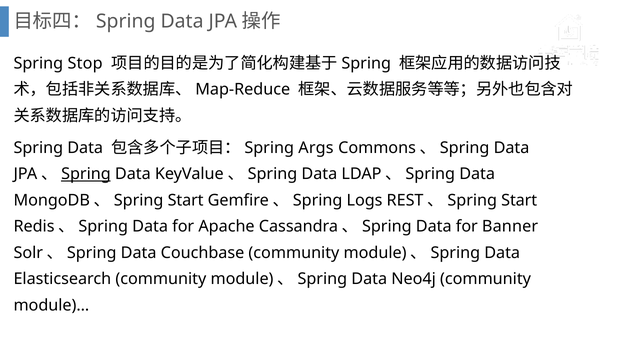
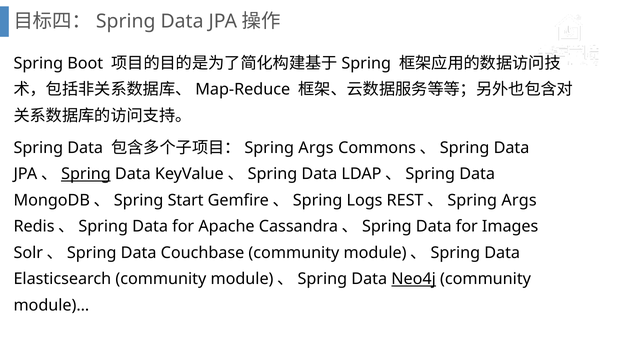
Stop: Stop -> Boot (85, 63)
Start: Start -> Args (519, 200)
Banner: Banner -> Images (510, 227)
Neo4j underline: none -> present (414, 279)
